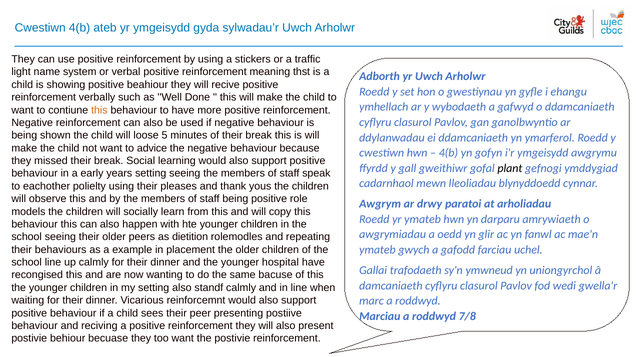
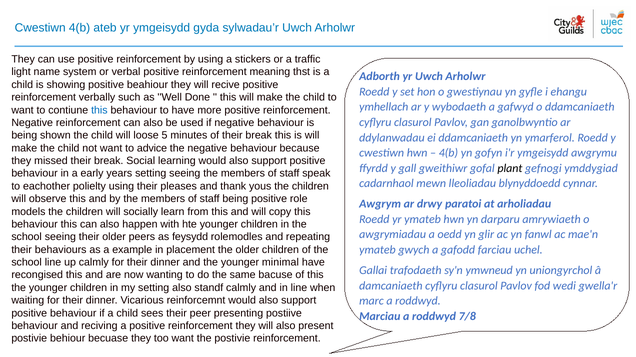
this colour: orange -> blue (99, 110)
dietition: dietition -> feysydd (190, 237)
hospital: hospital -> minimal (280, 263)
